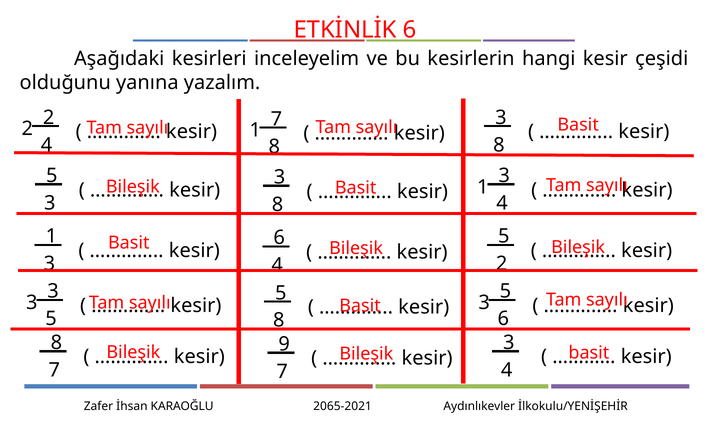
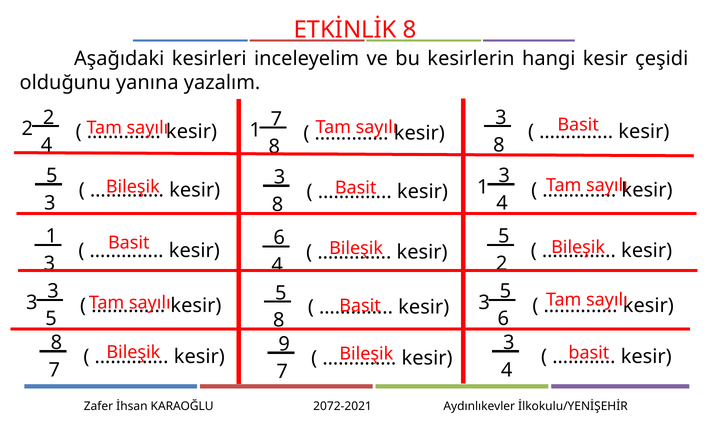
ETKİNLİK 6: 6 -> 8 (410, 30)
2065-2021: 2065-2021 -> 2072-2021 (343, 406)
